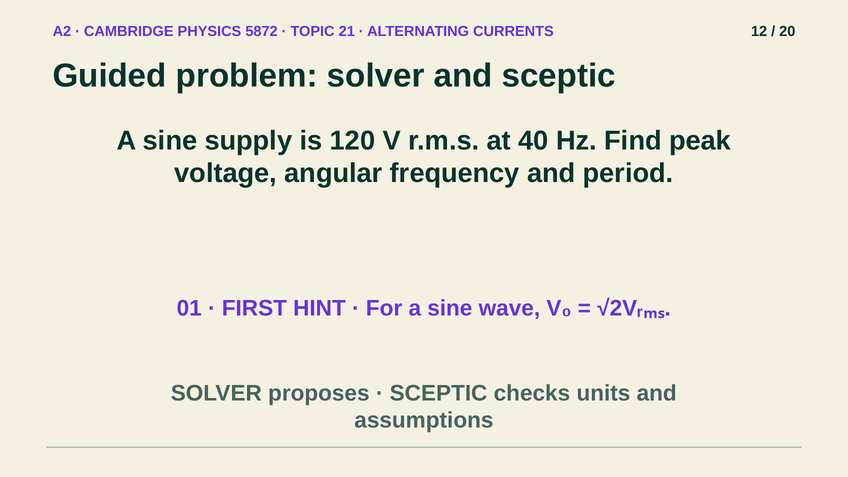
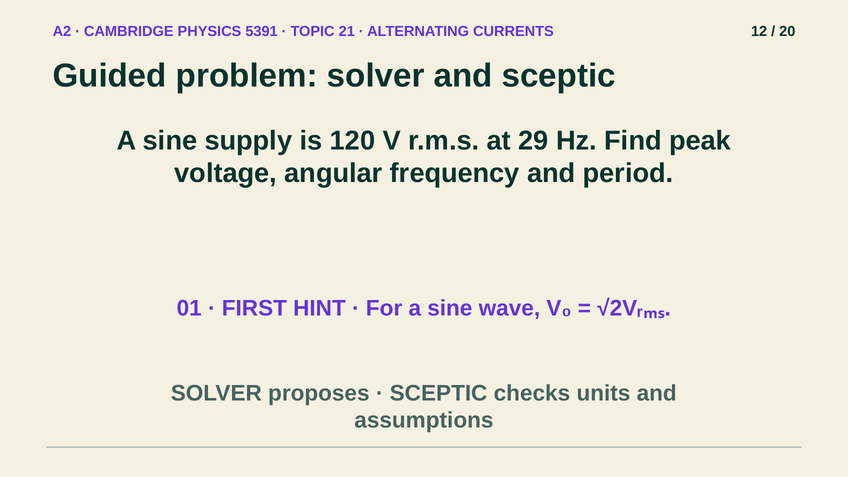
5872: 5872 -> 5391 (262, 31)
40: 40 -> 29 (533, 141)
